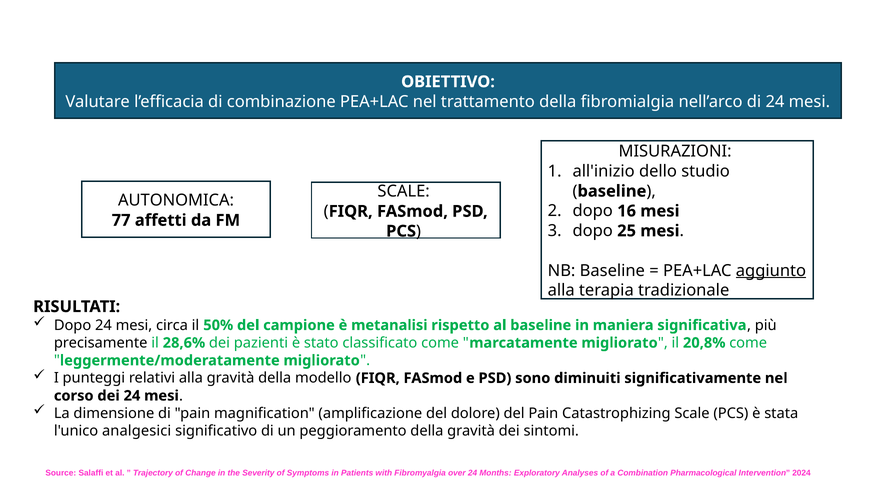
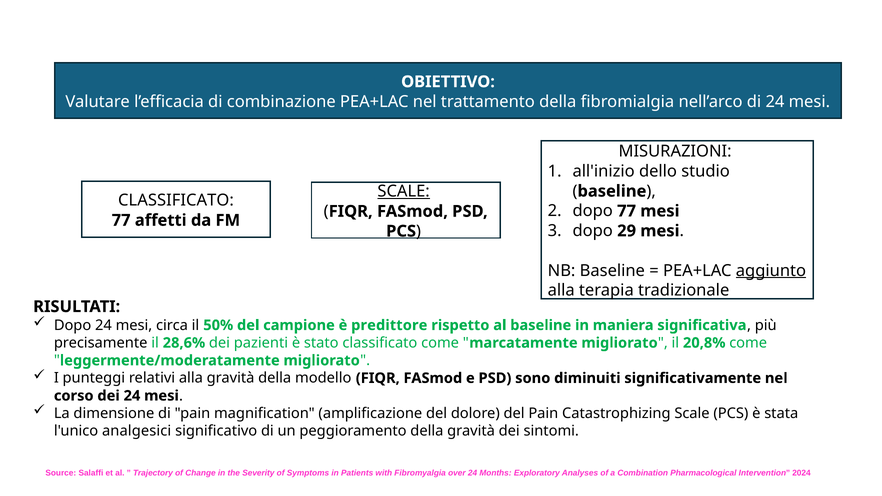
SCALE underline: none -> present (404, 192)
AUTONOMICA: AUTONOMICA -> CLASSIFICATO (176, 201)
dopo 16: 16 -> 77 (627, 211)
25: 25 -> 29 (627, 231)
metanalisi: metanalisi -> predittore (389, 325)
